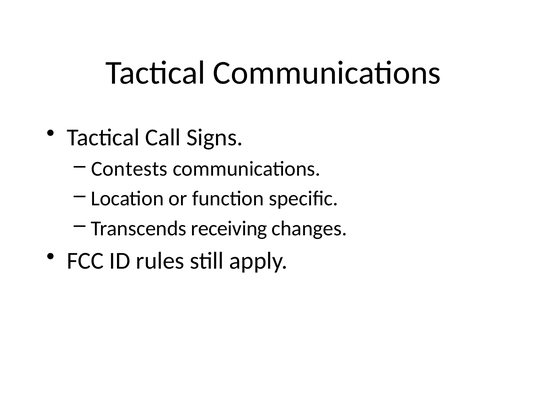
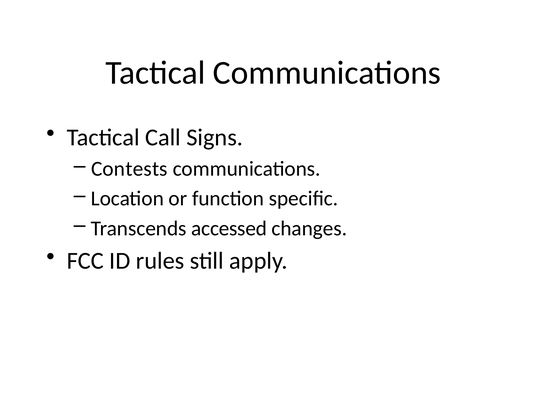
receiving: receiving -> accessed (229, 228)
